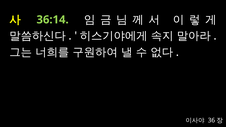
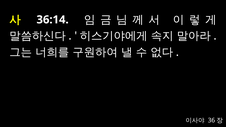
36:14 colour: light green -> white (53, 20)
